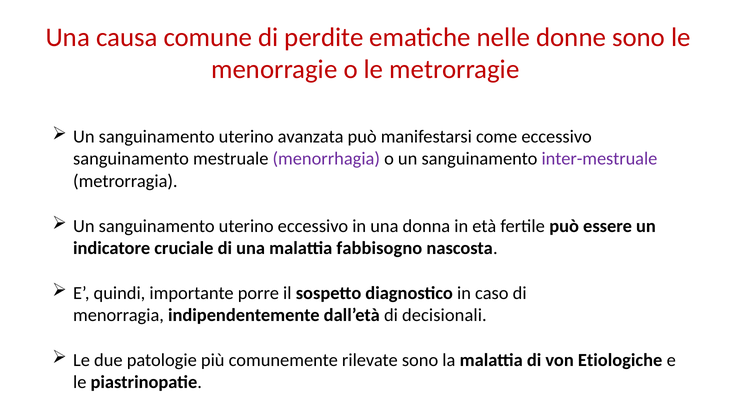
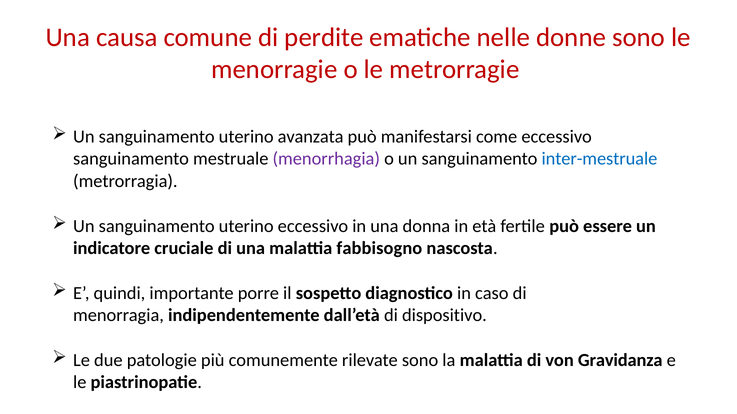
inter-mestruale colour: purple -> blue (599, 159)
decisionali: decisionali -> dispositivo (444, 316)
Etiologiche: Etiologiche -> Gravidanza (620, 361)
